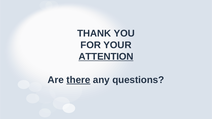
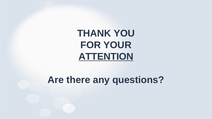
there underline: present -> none (78, 80)
